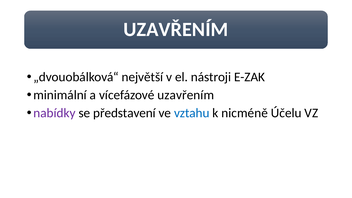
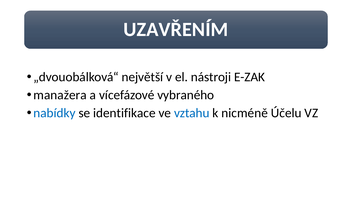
minimální: minimální -> manažera (60, 95)
vícefázové uzavřením: uzavřením -> vybraného (186, 95)
nabídky colour: purple -> blue (54, 113)
představení: představení -> identifikace (124, 113)
